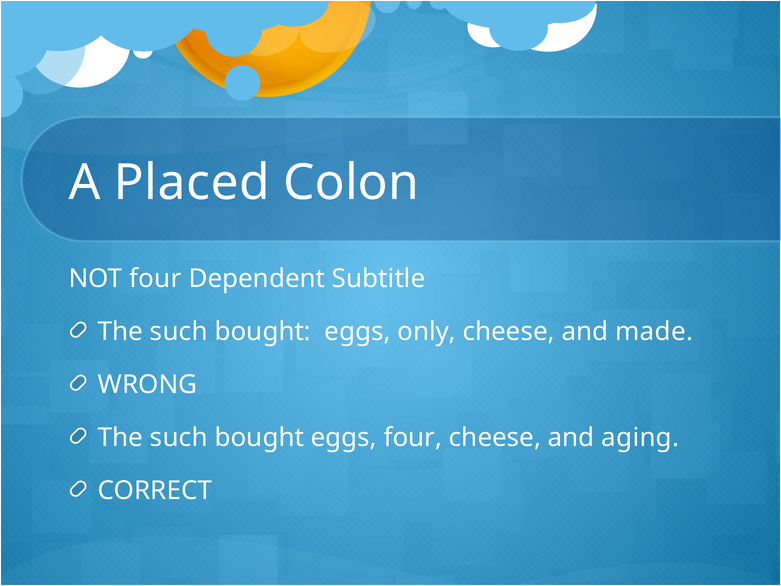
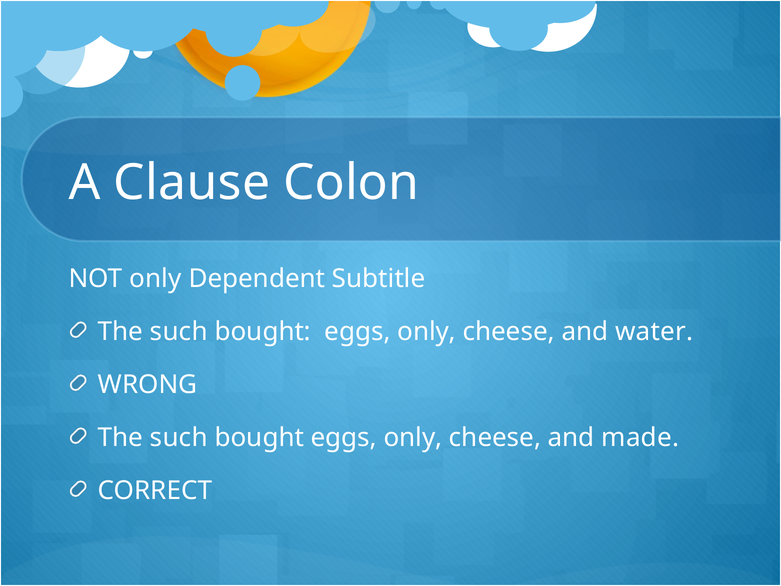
Placed: Placed -> Clause (192, 183)
NOT four: four -> only (155, 279)
made: made -> water (654, 332)
four: four -> only (413, 437)
aging: aging -> made (640, 437)
